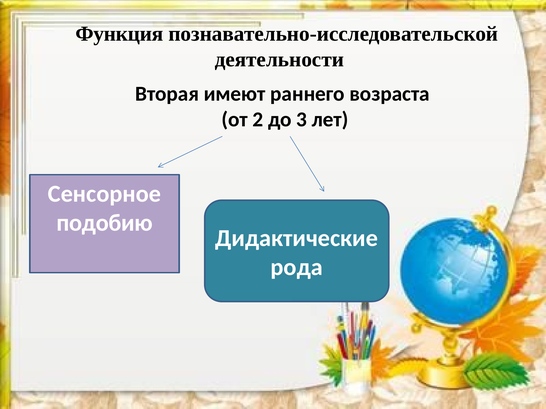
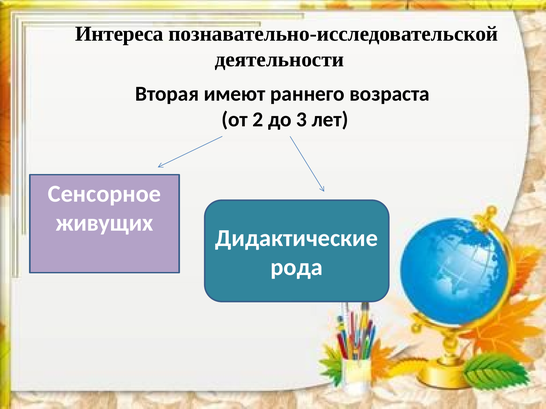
Функция: Функция -> Интереса (119, 34)
подобию: подобию -> живущих (105, 223)
